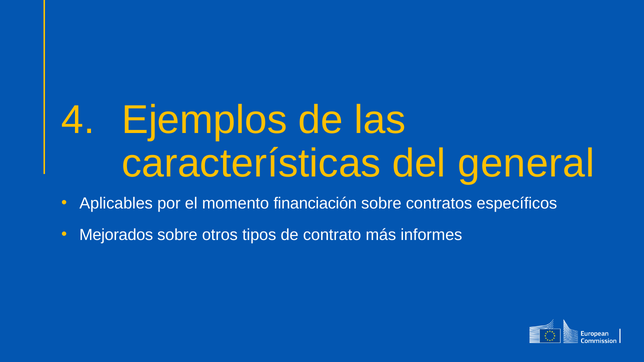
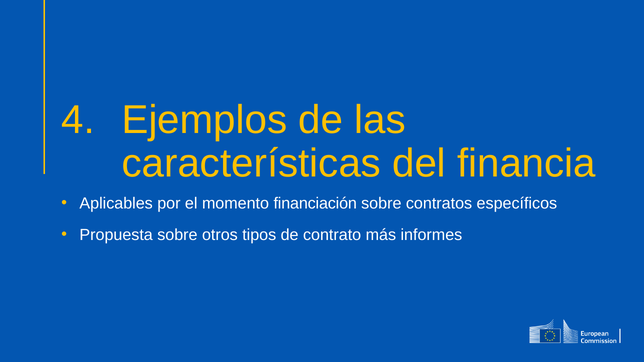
general: general -> financia (526, 163)
Mejorados: Mejorados -> Propuesta (116, 235)
